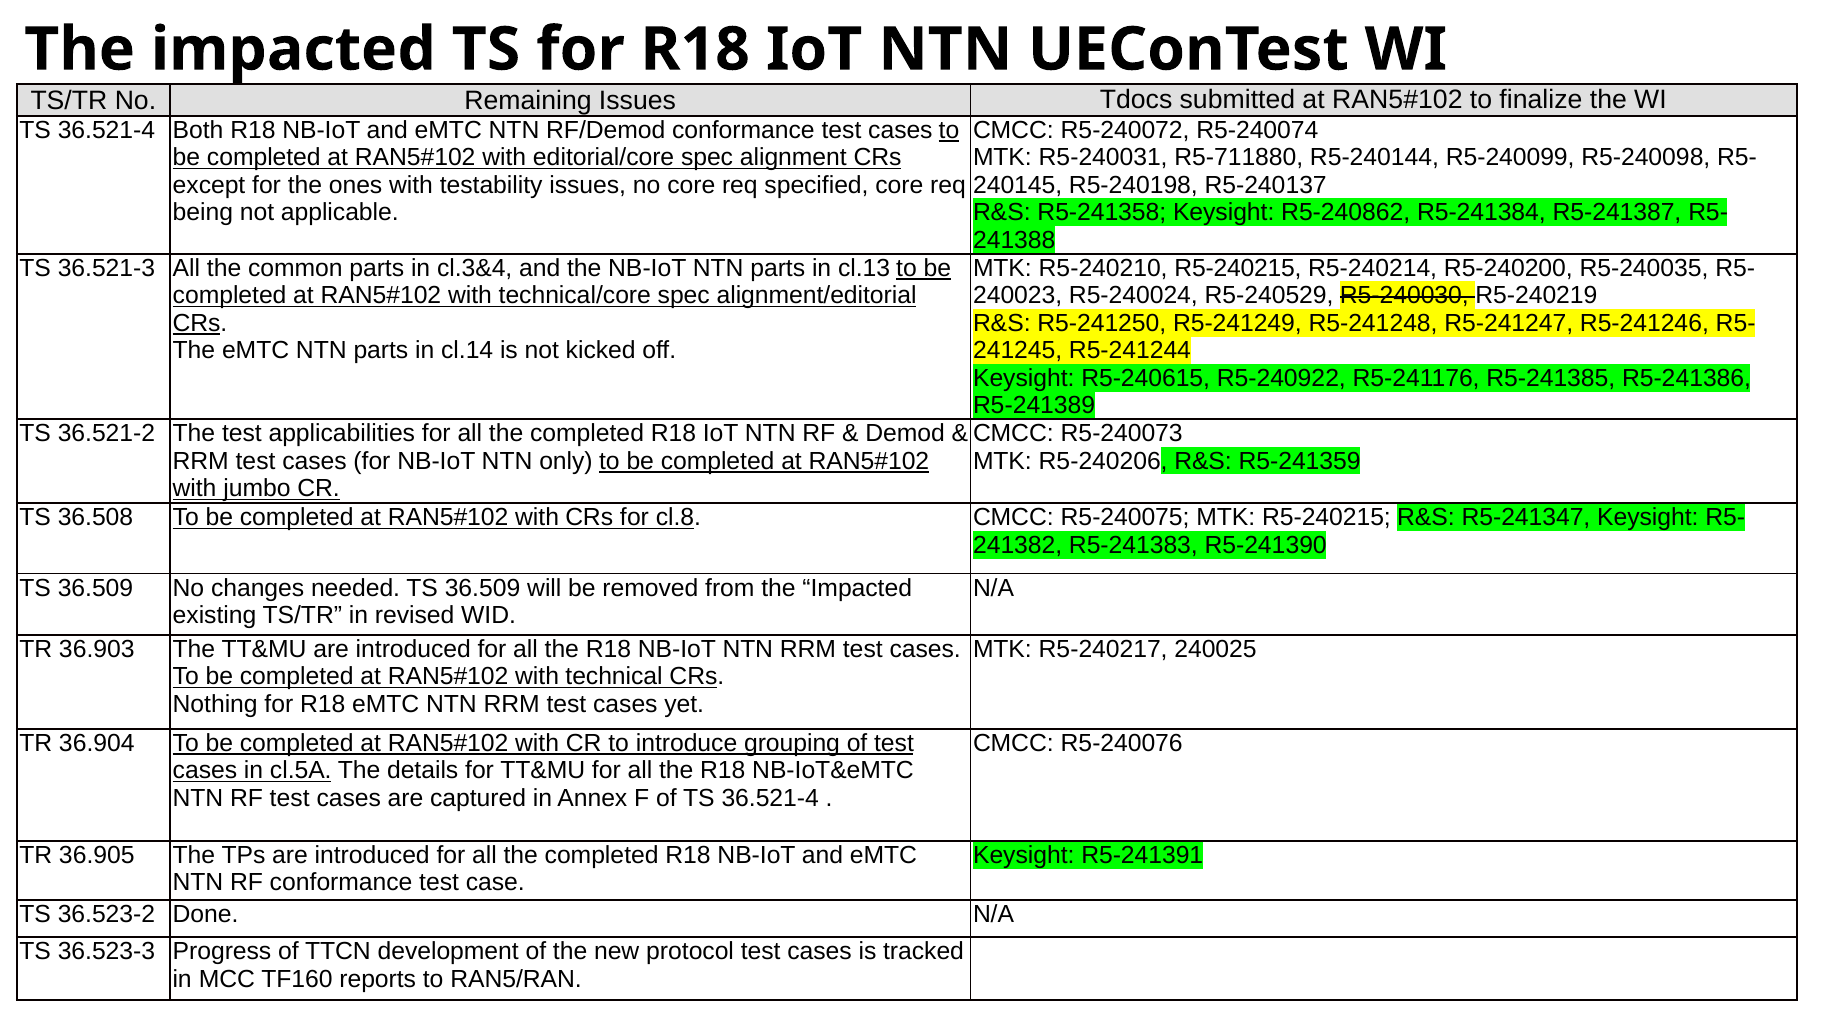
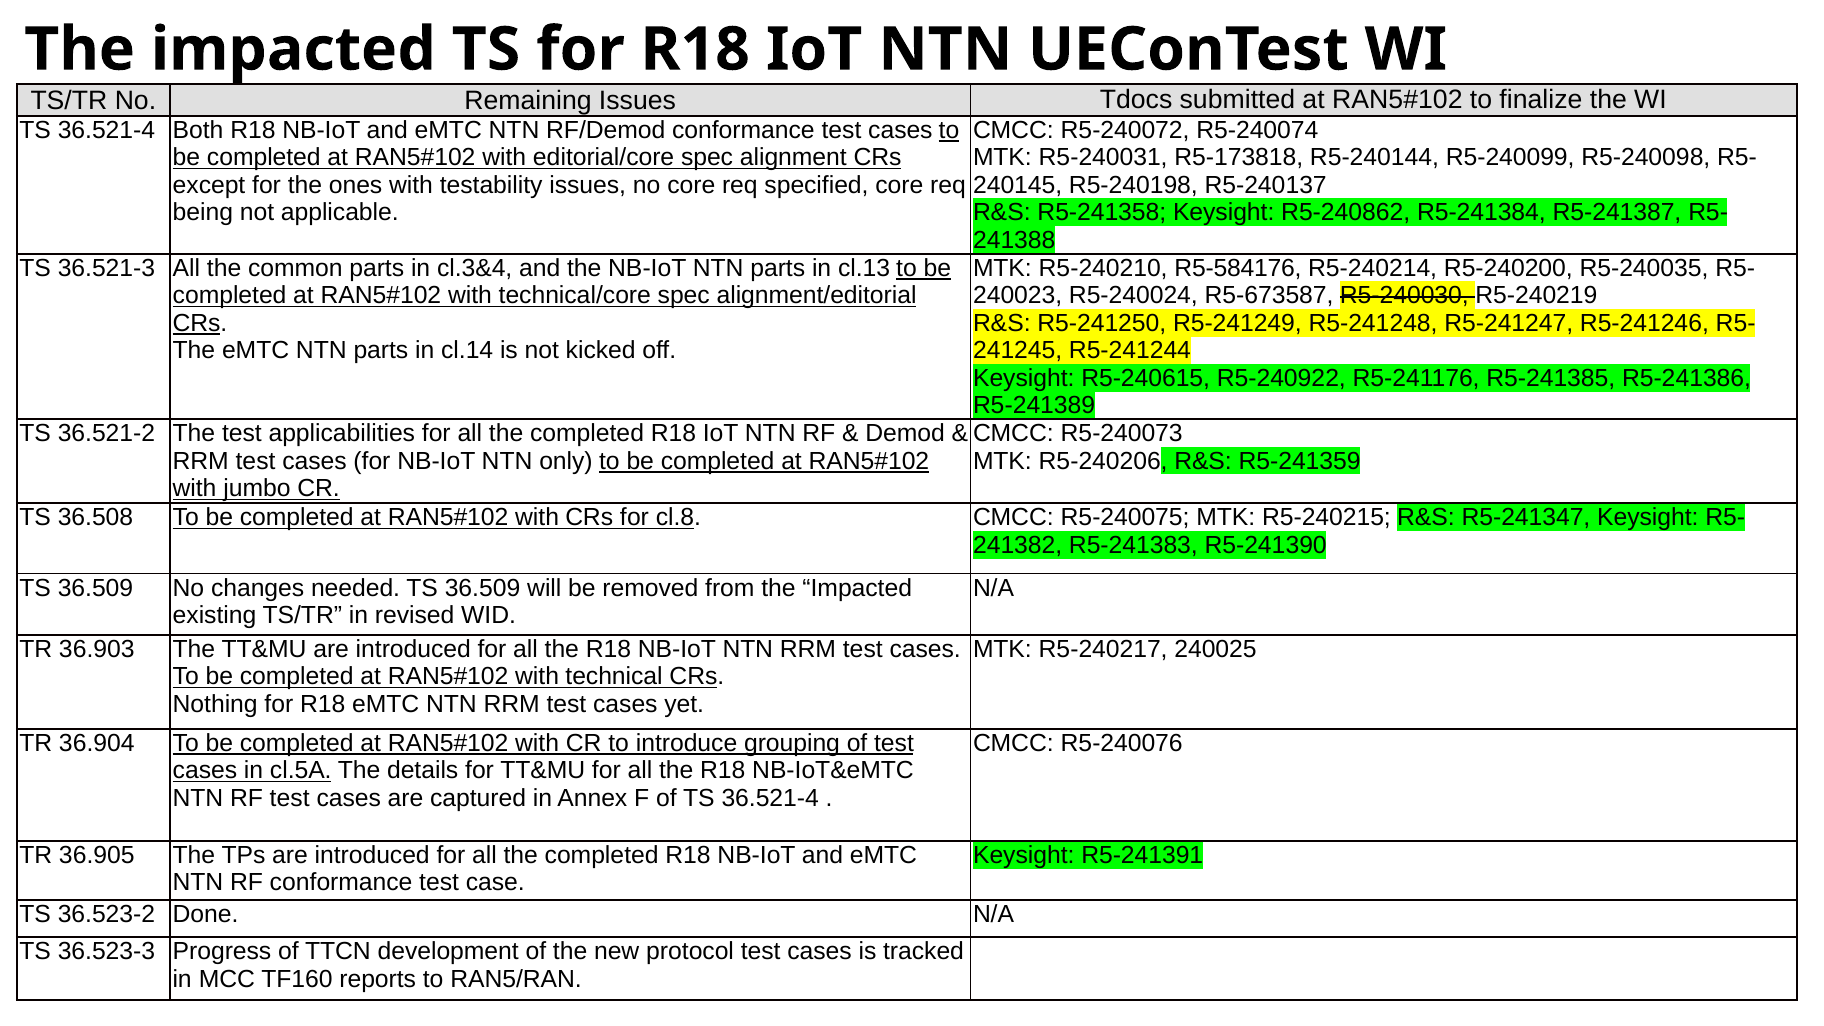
R5-711880: R5-711880 -> R5-173818 (1239, 158)
R5-240210 R5-240215: R5-240215 -> R5-584176 (1238, 268)
R5-240529: R5-240529 -> R5-673587 (1269, 296)
